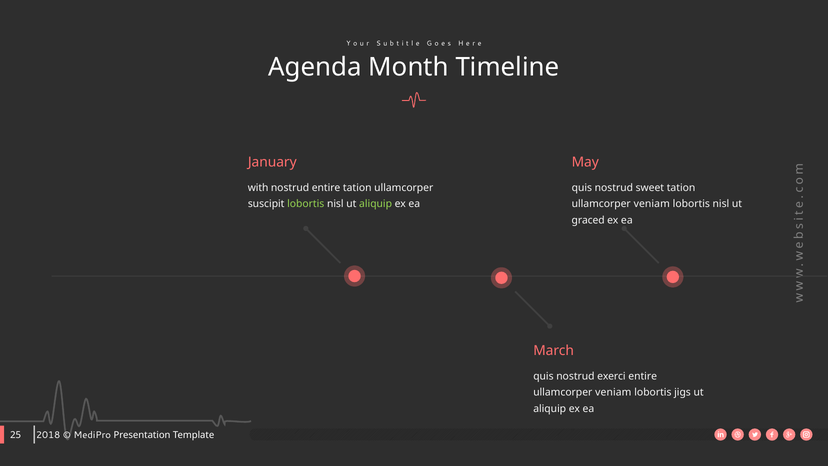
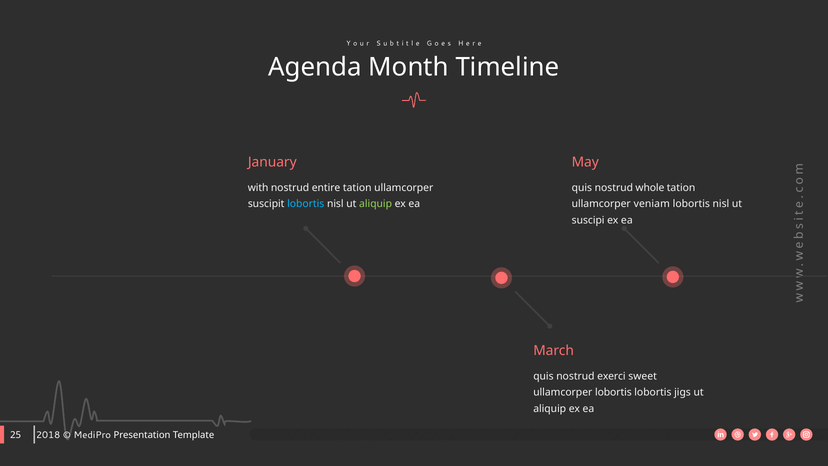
sweet: sweet -> whole (650, 188)
lobortis colour: light green -> light blue (306, 204)
graced: graced -> suscipi (588, 220)
exerci entire: entire -> sweet (643, 376)
veniam: veniam -> lobortis (613, 392)
